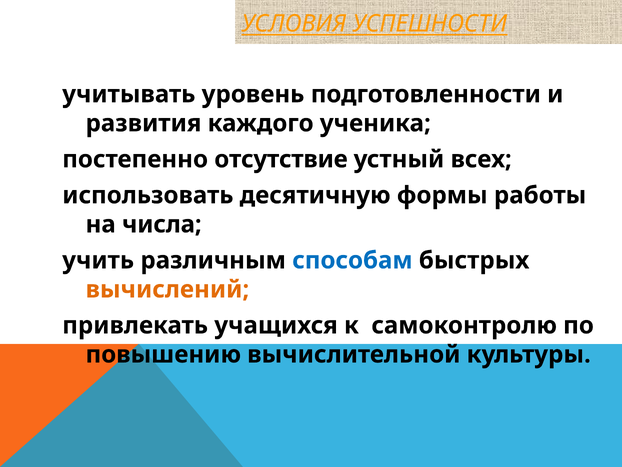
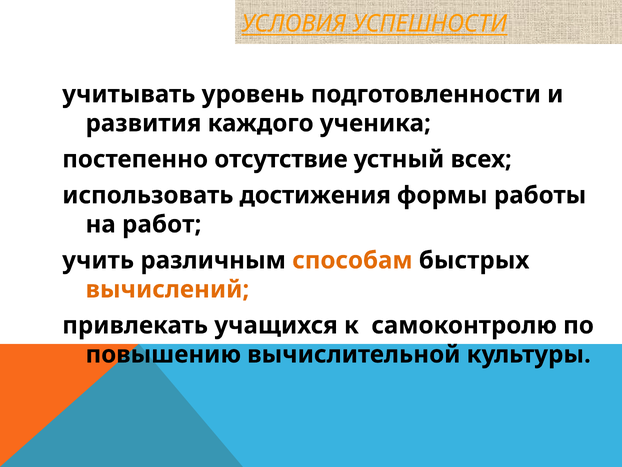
десятичную: десятичную -> достижения (315, 195)
числа: числа -> работ (162, 224)
способам colour: blue -> orange (352, 260)
